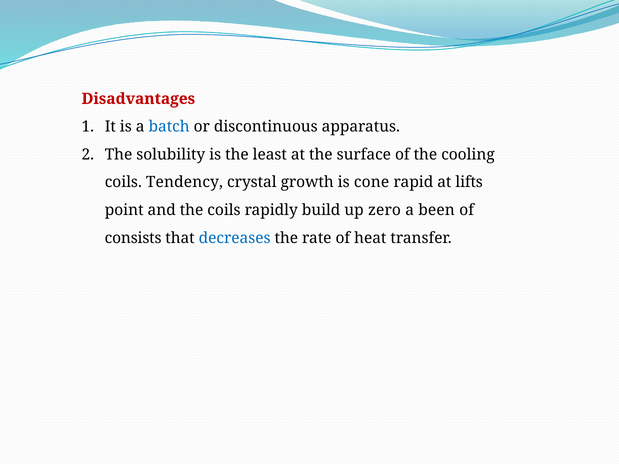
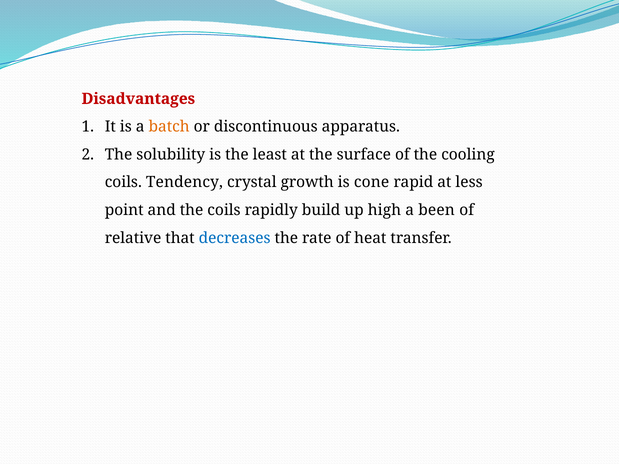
batch colour: blue -> orange (169, 127)
lifts: lifts -> less (469, 182)
zero: zero -> high (384, 210)
consists: consists -> relative (133, 238)
